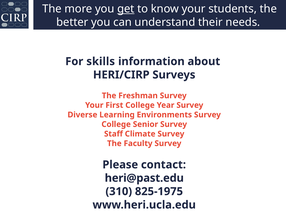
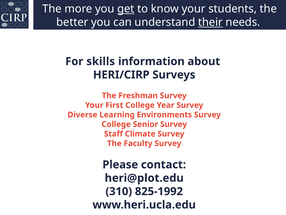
their underline: none -> present (210, 22)
heri@past.edu: heri@past.edu -> heri@plot.edu (144, 178)
825-1975: 825-1975 -> 825-1992 (159, 191)
